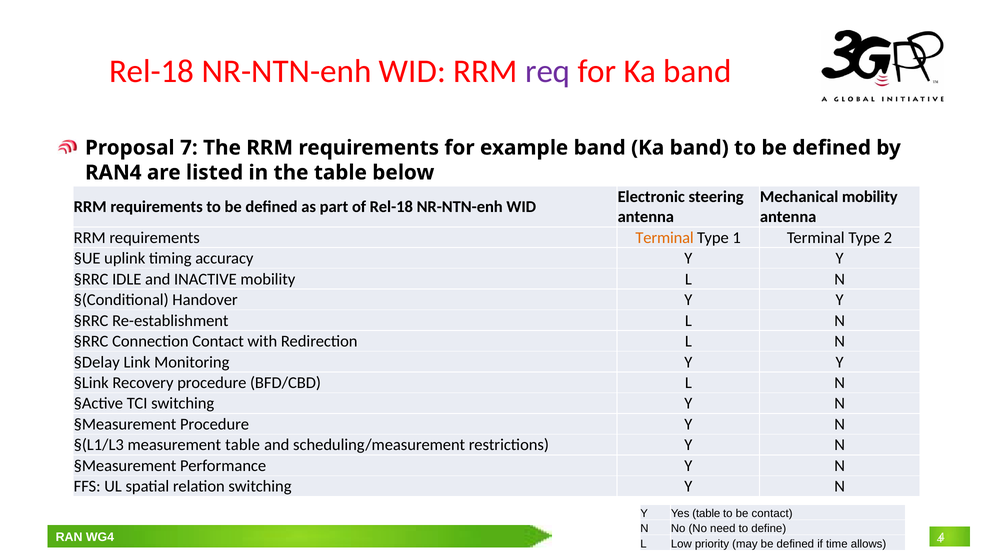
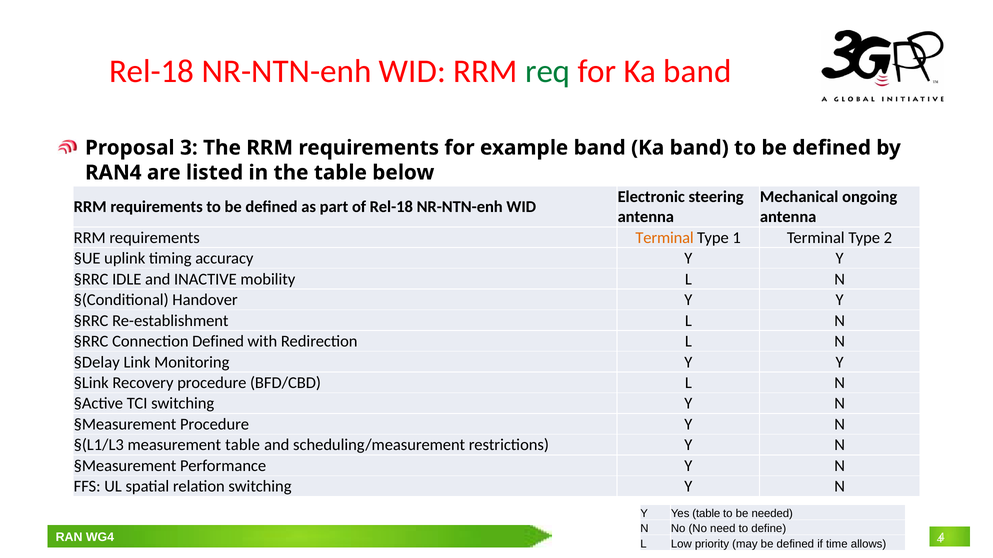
req colour: purple -> green (548, 71)
7: 7 -> 3 (189, 148)
Mechanical mobility: mobility -> ongoing (870, 197)
Connection Contact: Contact -> Defined (218, 342)
be contact: contact -> needed (772, 514)
